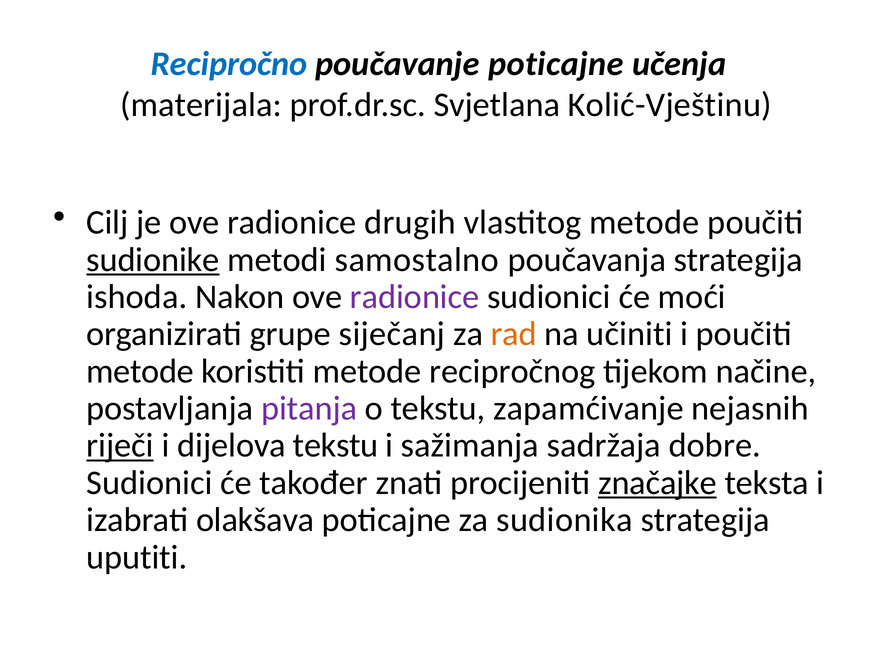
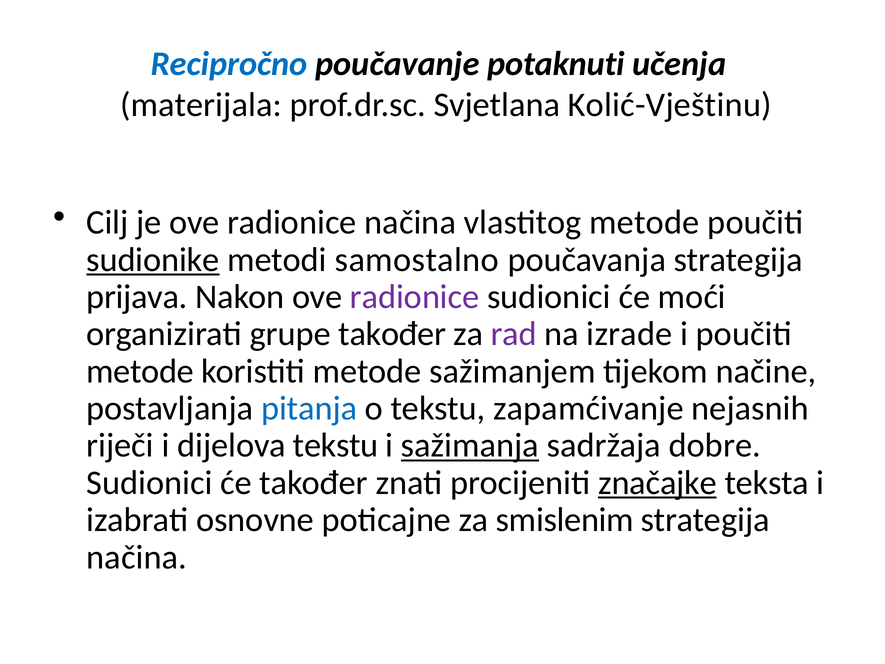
poučavanje poticajne: poticajne -> potaknuti (556, 64)
radionice drugih: drugih -> načina (410, 222)
ishoda: ishoda -> prijava (137, 297)
grupe siječanj: siječanj -> također (392, 334)
rad colour: orange -> purple (514, 334)
učiniti: učiniti -> izrade (629, 334)
recipročnog: recipročnog -> sažimanjem (512, 371)
pitanja colour: purple -> blue (309, 408)
riječi underline: present -> none (120, 445)
sažimanja underline: none -> present (470, 445)
olakšava: olakšava -> osnovne (255, 520)
sudionika: sudionika -> smislenim (565, 520)
uputiti: uputiti -> načina (137, 557)
